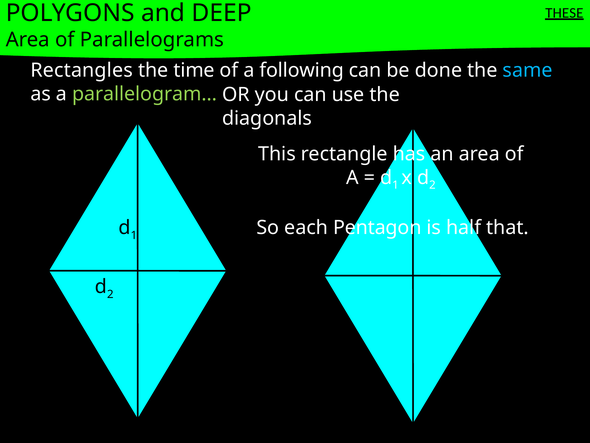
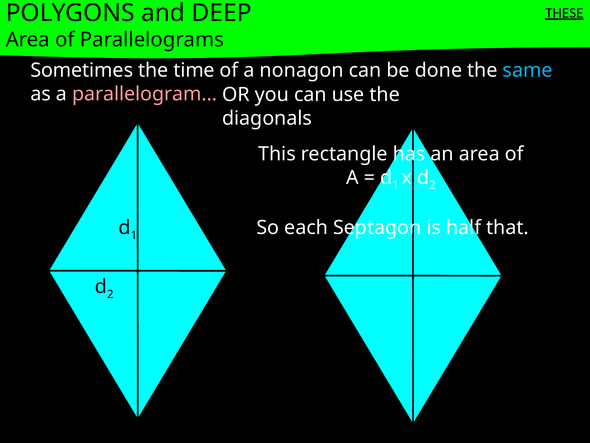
Rectangles: Rectangles -> Sometimes (82, 70)
following: following -> nonagon (302, 70)
parallelogram… colour: light green -> pink (145, 94)
Pentagon: Pentagon -> Septagon (377, 227)
